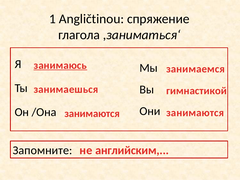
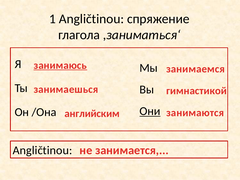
Они underline: none -> present (150, 111)
занимаются: занимаются -> английским (92, 114)
Запомните: Запомните -> Angličtinou (42, 150)
английским: английским -> занимается (132, 150)
